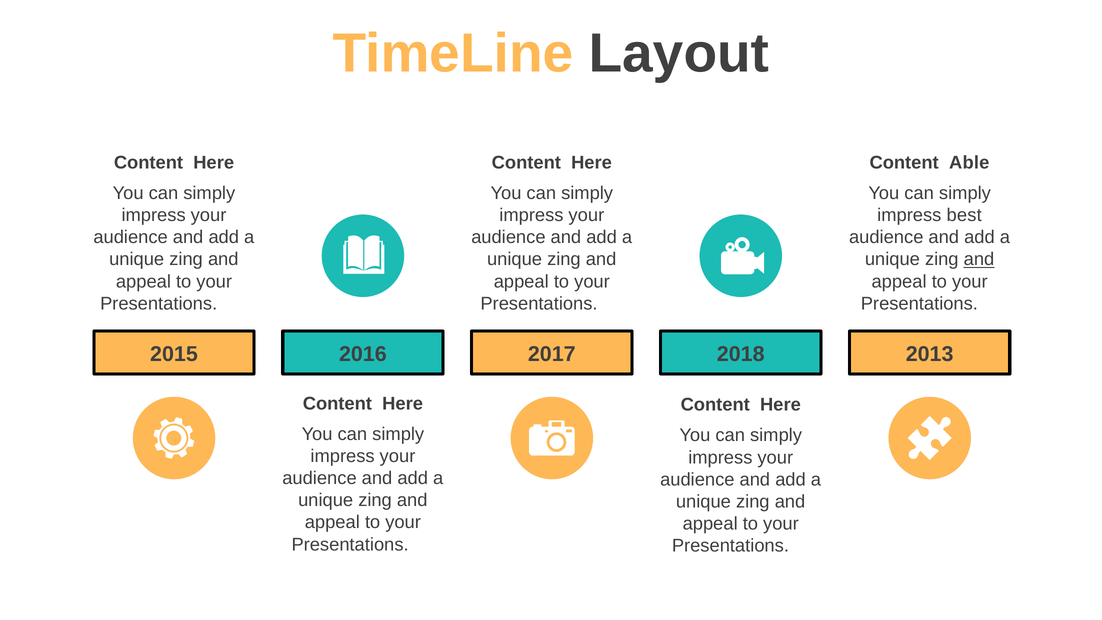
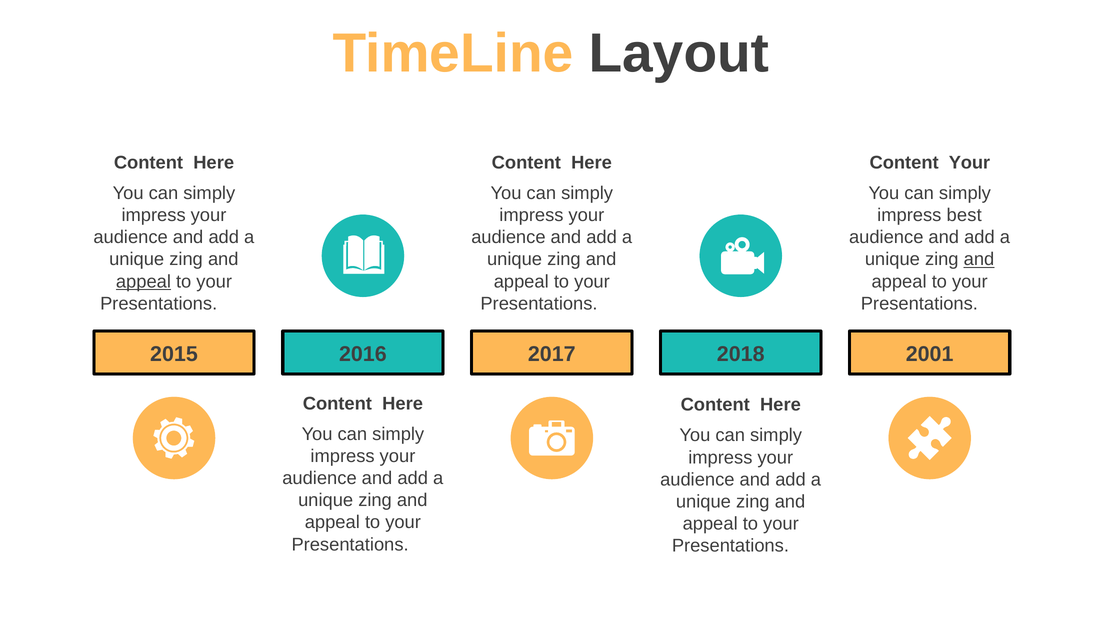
Content Able: Able -> Your (969, 163)
appeal underline: none -> present (143, 281)
2013: 2013 -> 2001 (930, 354)
